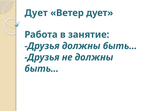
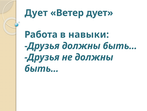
занятие: занятие -> навыки (89, 34)
